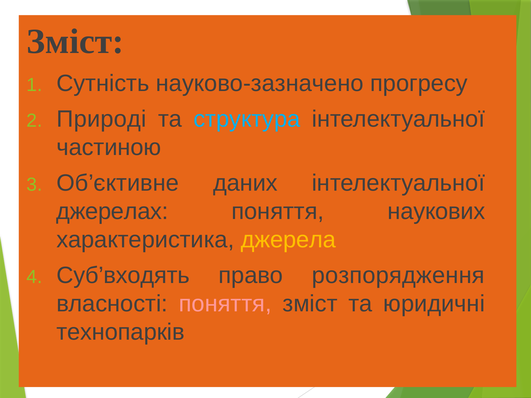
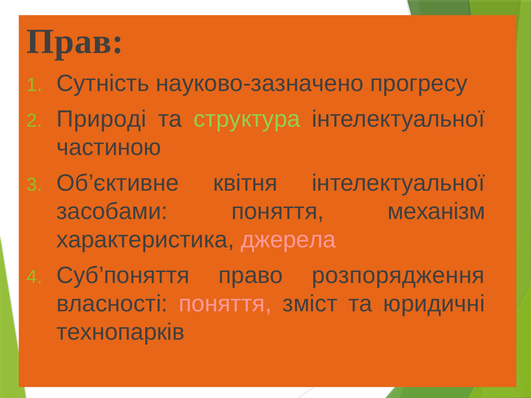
Зміст: Зміст -> Прав (75, 42)
структура colour: light blue -> light green (247, 119)
даних: даних -> квітня (245, 183)
джерелах: джерелах -> засобами (112, 212)
наукових: наукових -> механізм (436, 212)
джерела colour: yellow -> pink (288, 240)
Суб’входять: Суб’входять -> Суб’поняття (123, 276)
